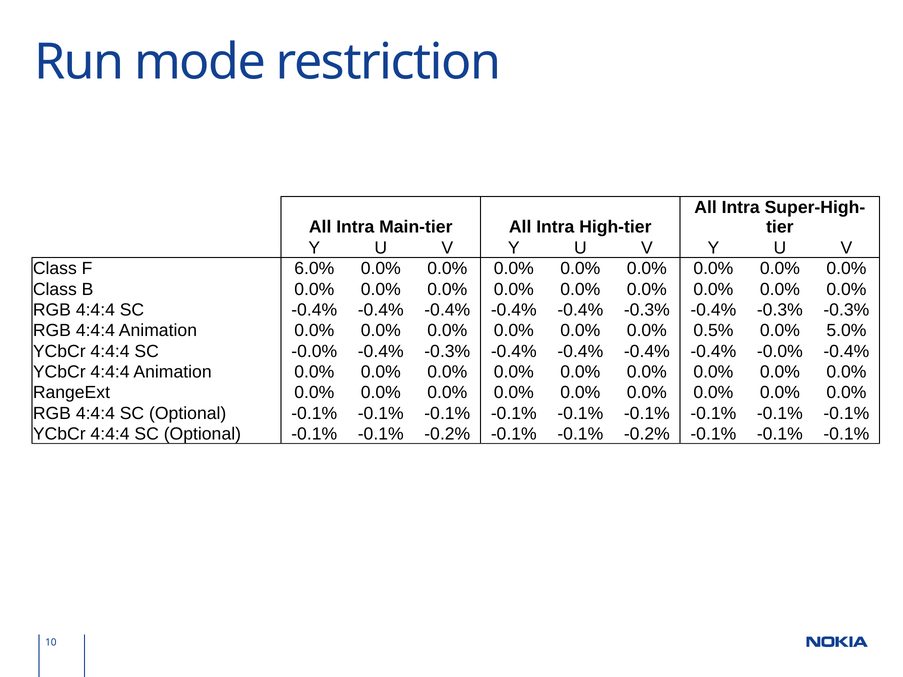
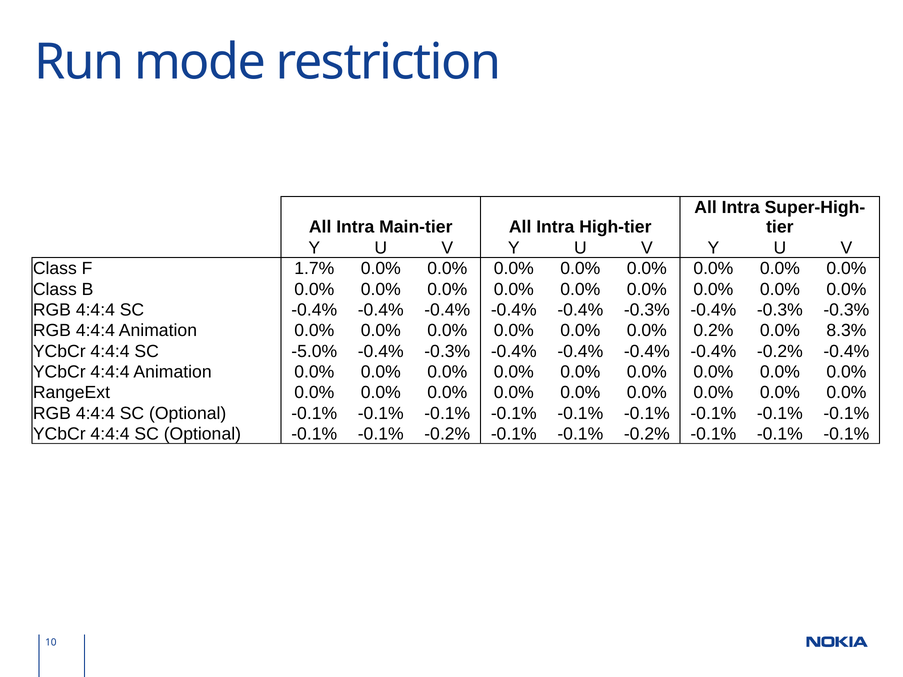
6.0%: 6.0% -> 1.7% (314, 269)
0.5%: 0.5% -> 0.2% (713, 331)
5.0%: 5.0% -> 8.3% (846, 331)
SC -0.0%: -0.0% -> -5.0% (314, 351)
-0.4% -0.0%: -0.0% -> -0.2% (780, 351)
